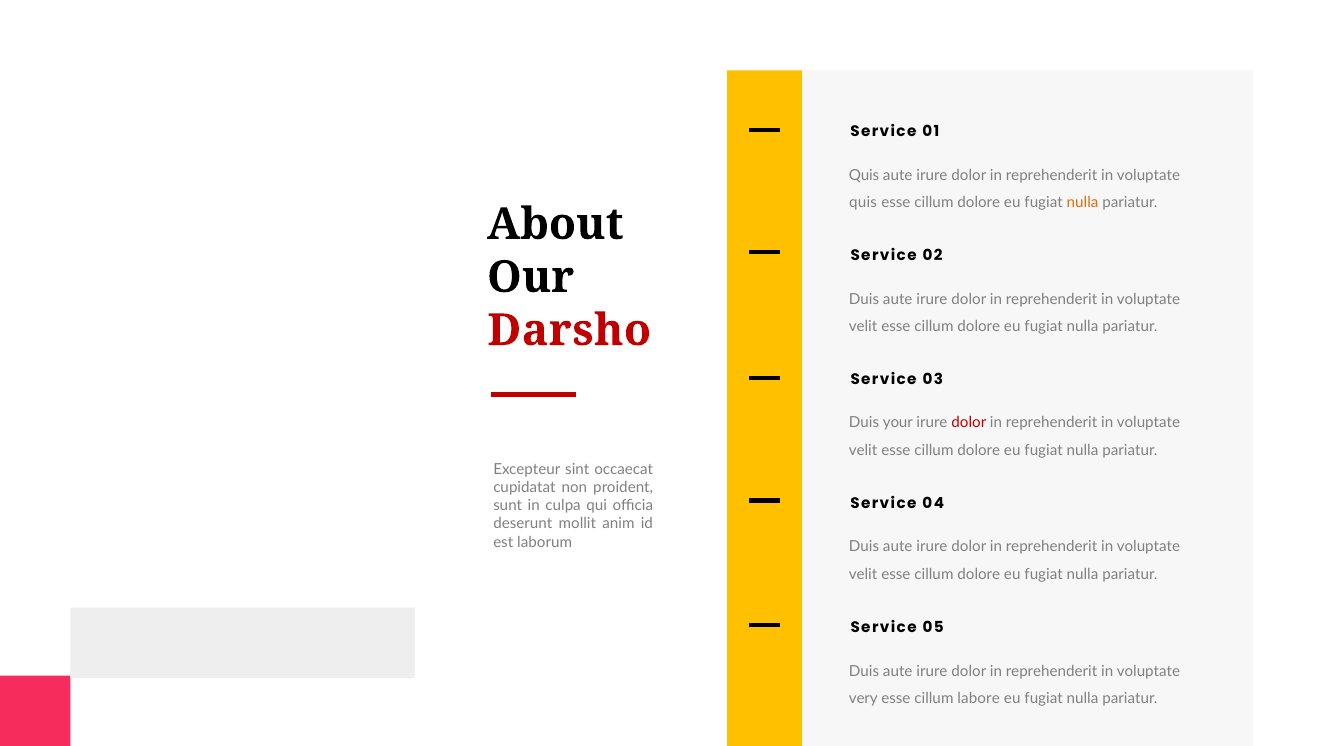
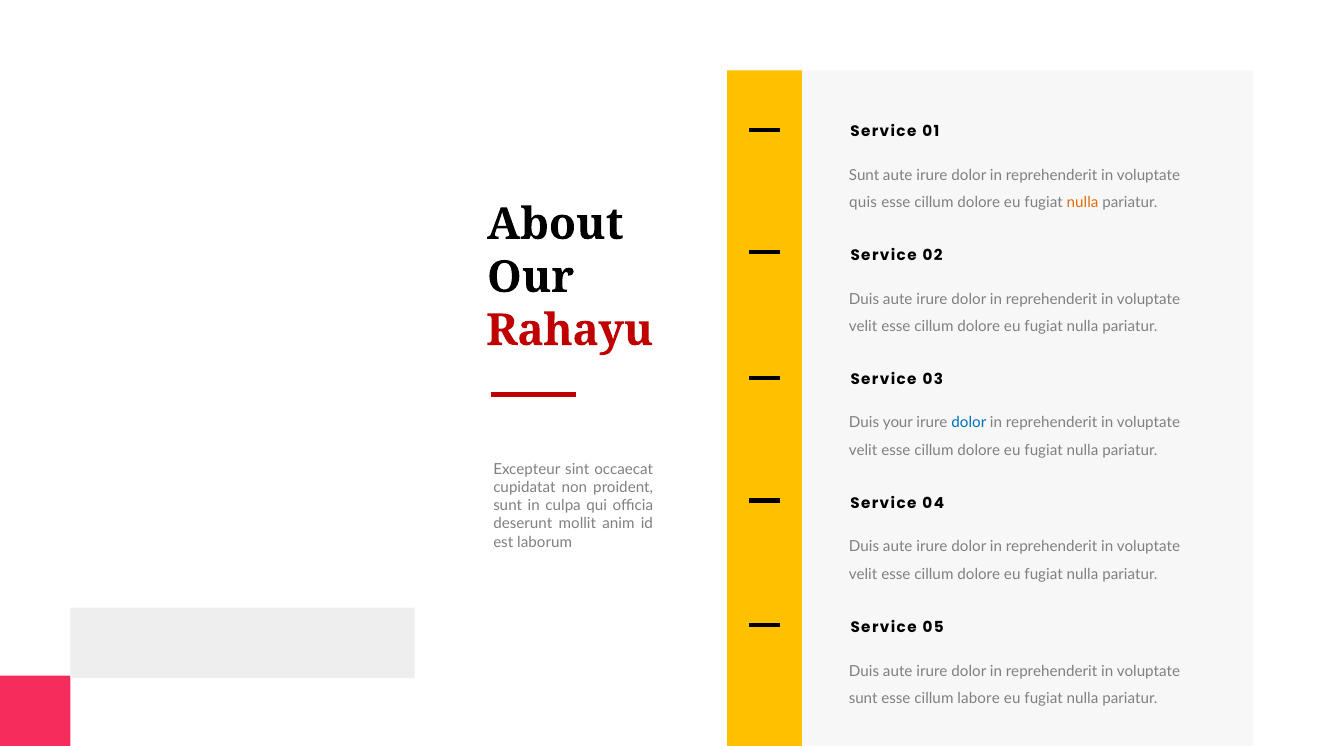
Quis: Quis -> Sunt (864, 175)
Darsho: Darsho -> Rahayu (570, 330)
dolor colour: red -> blue (969, 423)
very: very -> sunt (863, 699)
